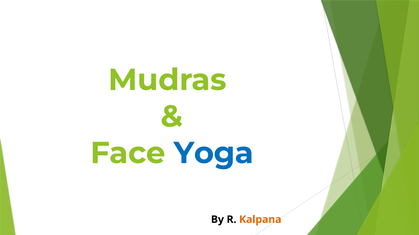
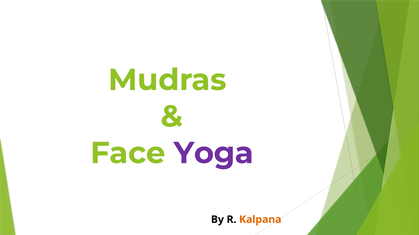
Yoga colour: blue -> purple (214, 154)
